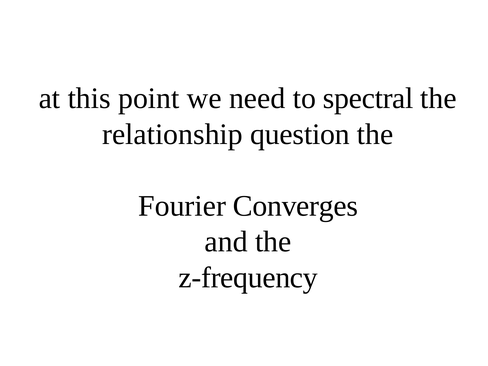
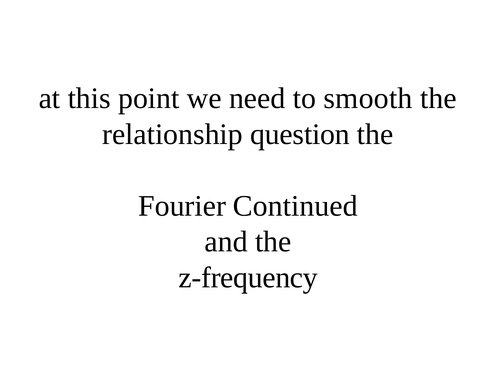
spectral: spectral -> smooth (368, 98)
Converges: Converges -> Continued (295, 206)
